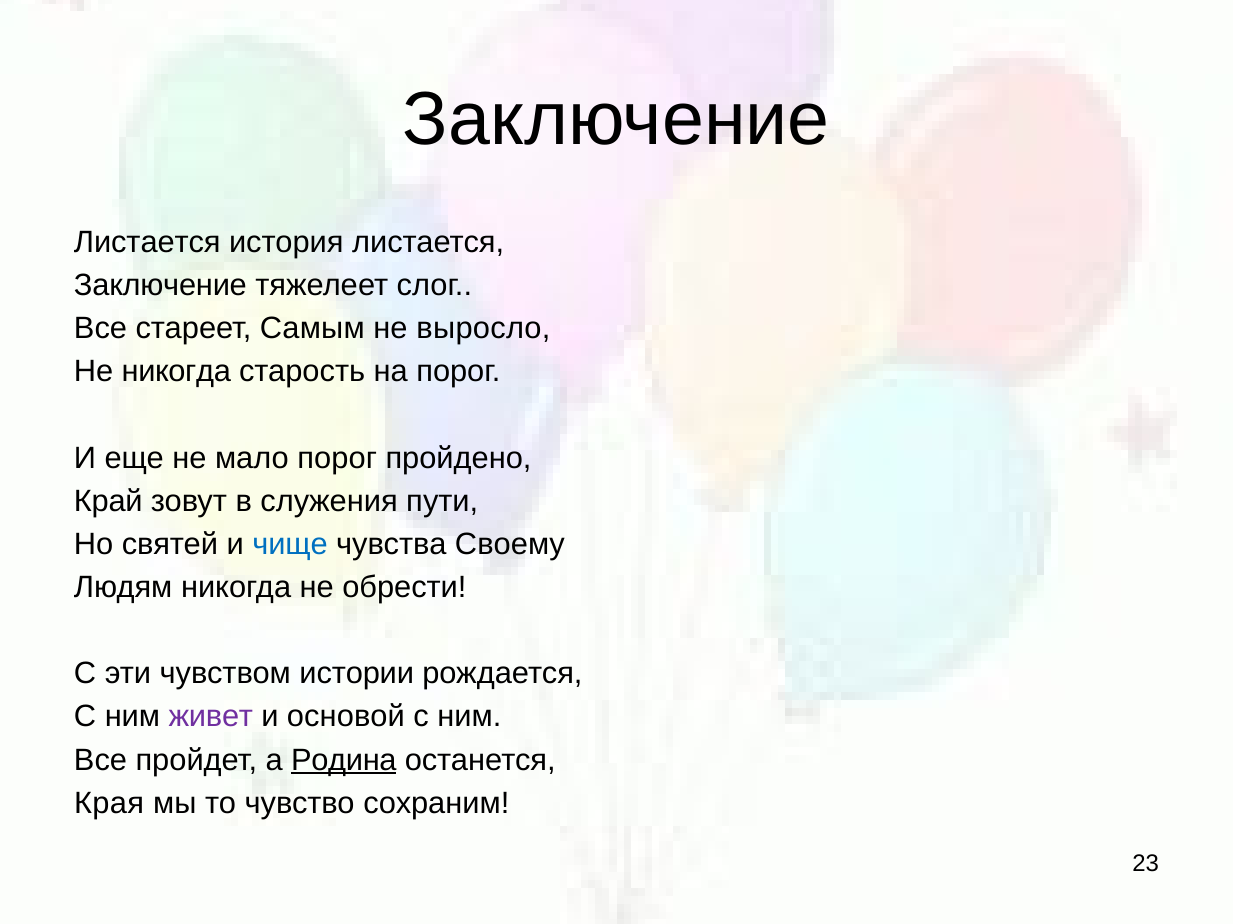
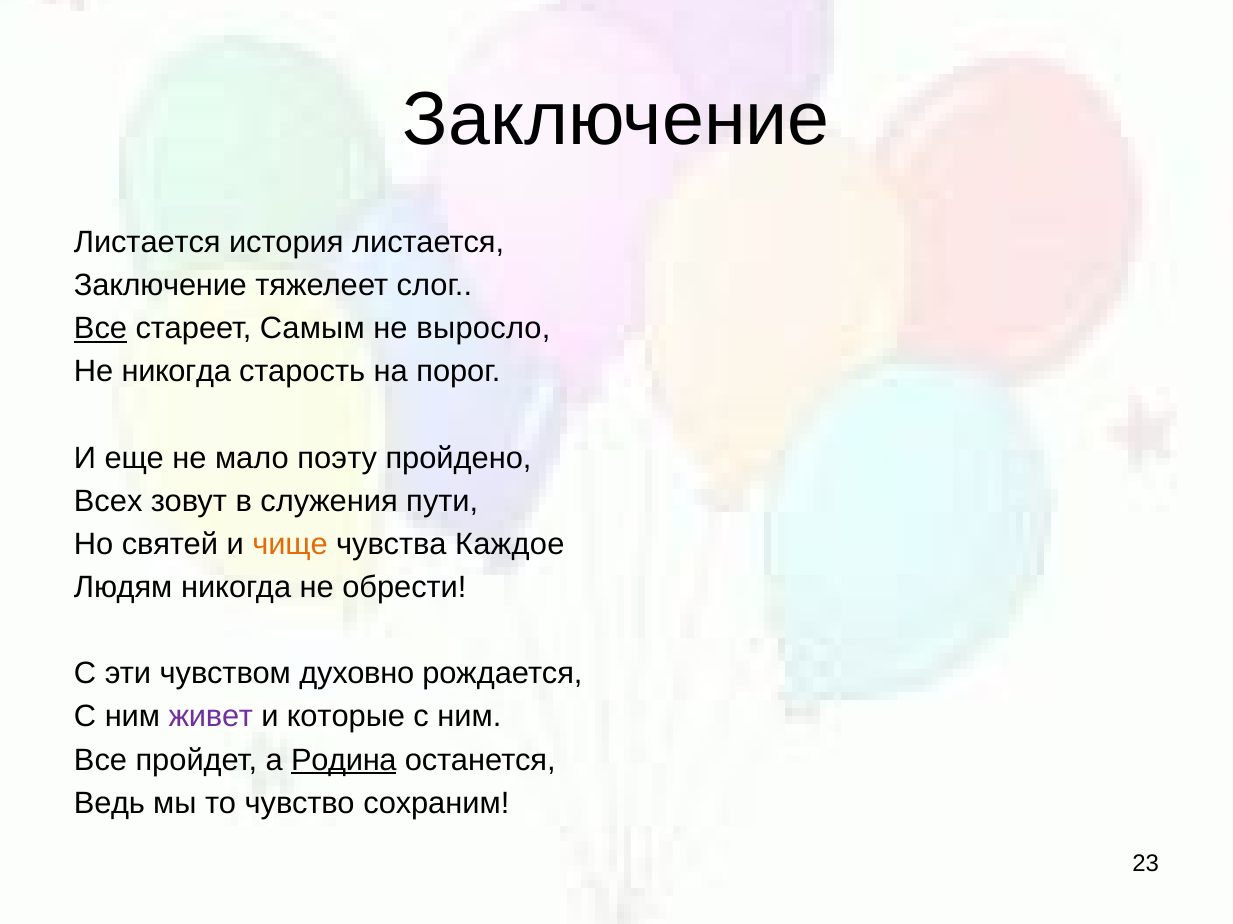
Все underline: none -> present (101, 329)
мало порог: порог -> поэту (337, 458)
Край: Край -> Всех (108, 502)
чище colour: blue -> orange (290, 545)
Своему: Своему -> Каждое (510, 545)
истории: истории -> духовно (357, 674)
основой: основой -> которые (346, 717)
Края: Края -> Ведь (109, 804)
